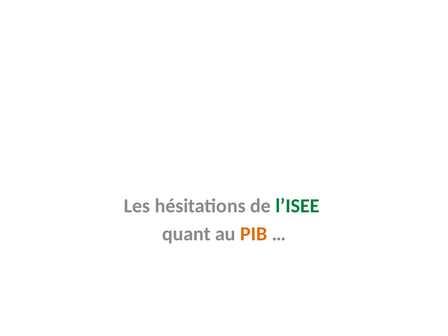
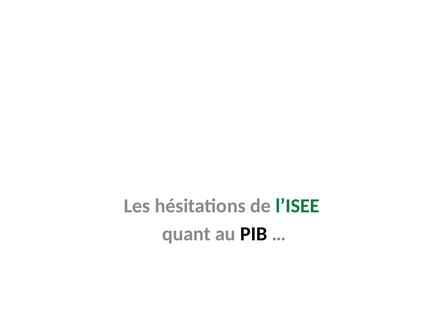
PIB colour: orange -> black (254, 234)
